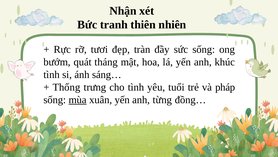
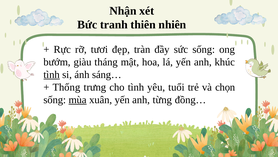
quát: quát -> giàu (83, 62)
tình underline: none -> present (52, 74)
pháp: pháp -> chọn (225, 87)
